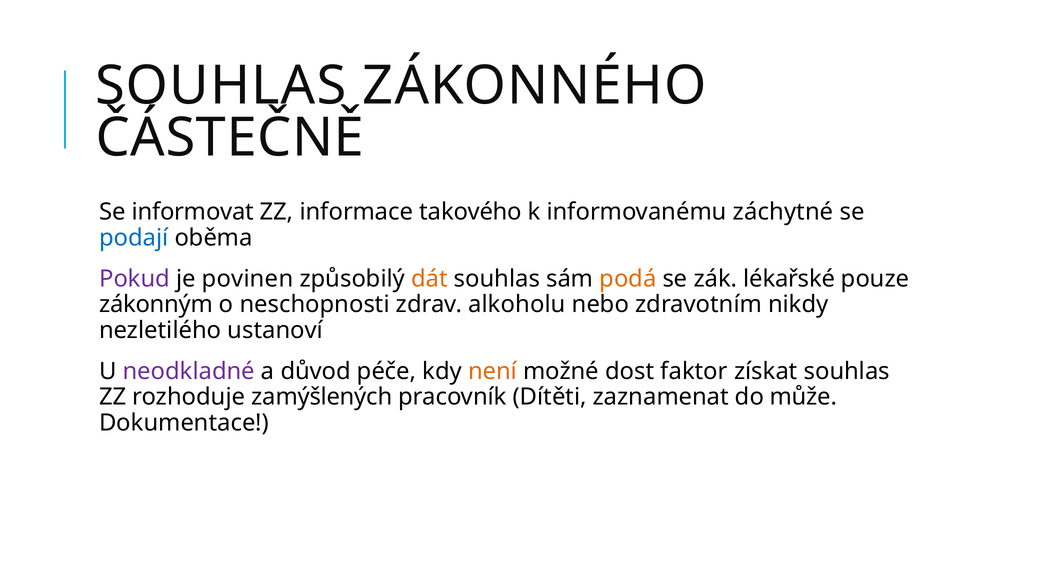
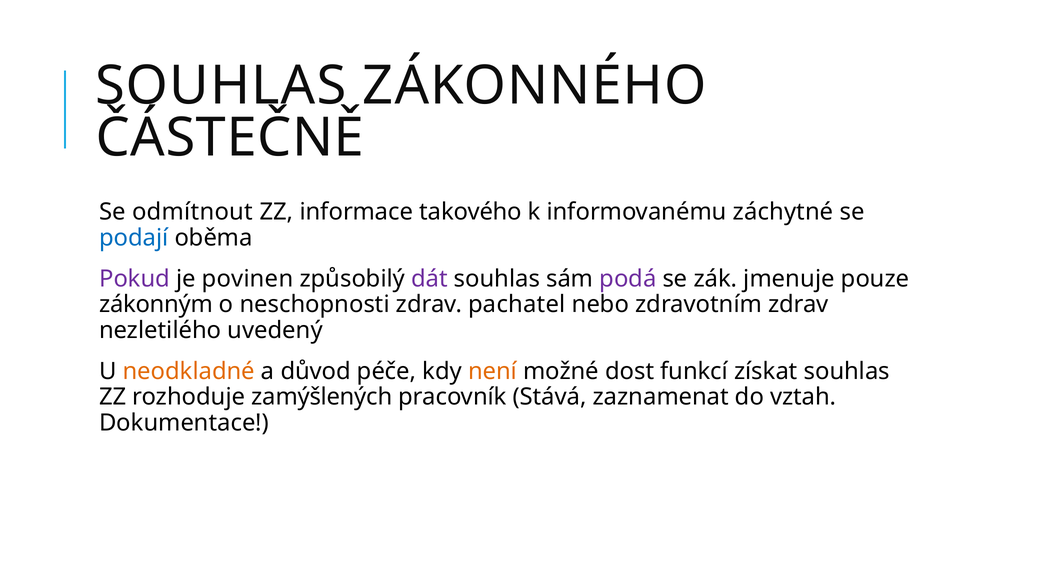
informovat: informovat -> odmítnout (193, 212)
dát colour: orange -> purple (429, 279)
podá colour: orange -> purple (628, 279)
lékařské: lékařské -> jmenuje (789, 279)
alkoholu: alkoholu -> pachatel (517, 304)
zdravotním nikdy: nikdy -> zdrav (798, 304)
ustanoví: ustanoví -> uvedený (275, 330)
neodkladné colour: purple -> orange (189, 371)
faktor: faktor -> funkcí (694, 371)
Dítěti: Dítěti -> Stává (550, 397)
může: může -> vztah (803, 397)
